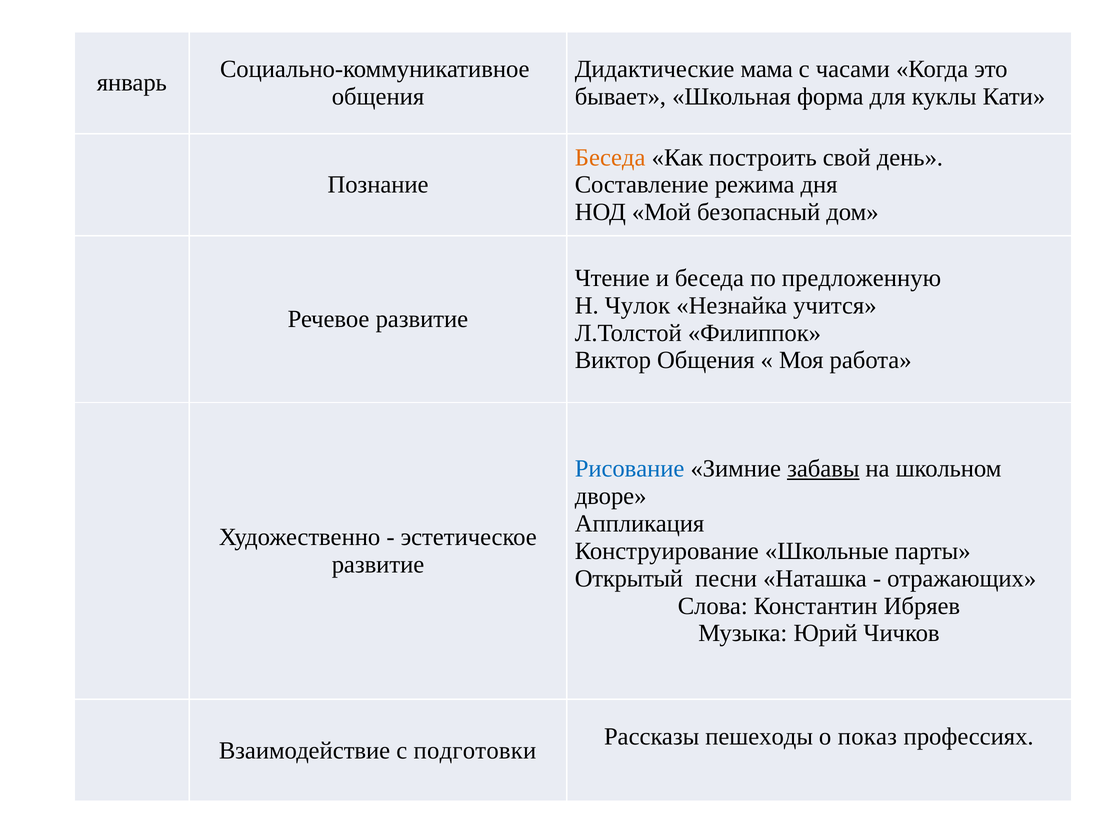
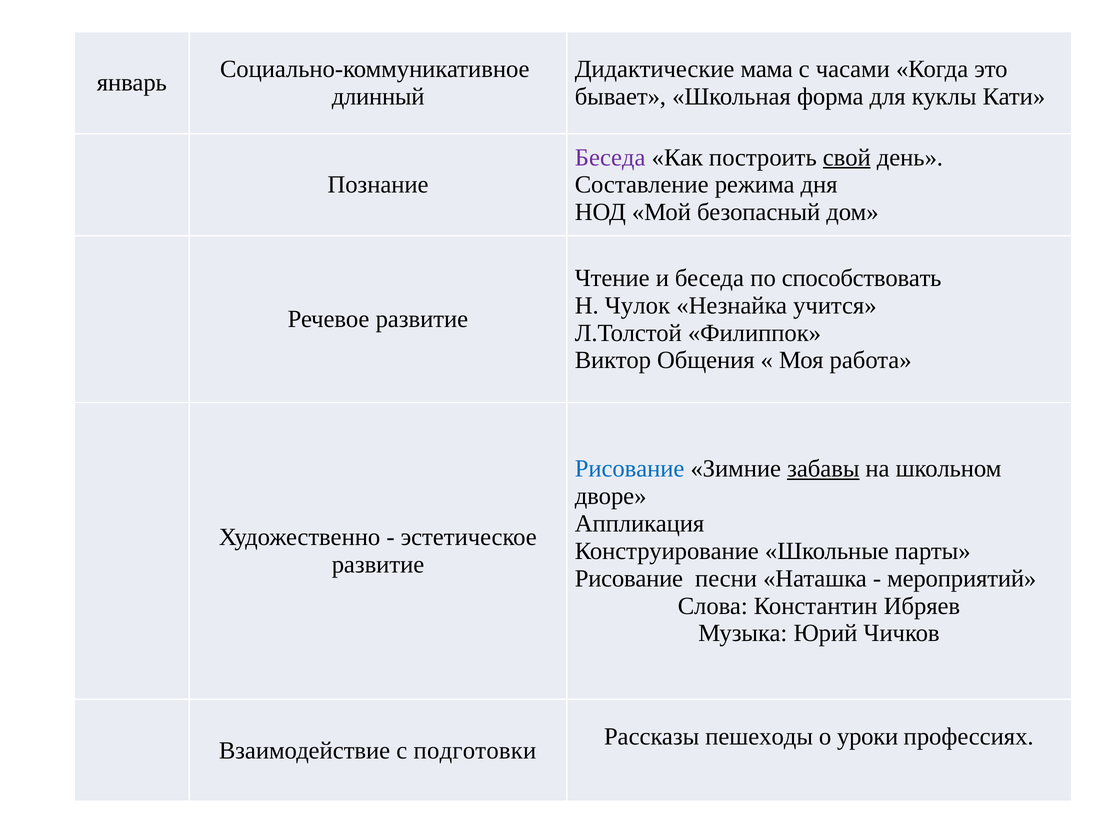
общения: общения -> длинный (378, 97)
Беседа colour: orange -> purple (610, 157)
свой underline: none -> present (847, 157)
предложенную: предложенную -> способствовать (862, 278)
Открытый: Открытый -> Рисование (629, 579)
отражающих: отражающих -> мероприятий (962, 579)
показ: показ -> уроки (868, 737)
